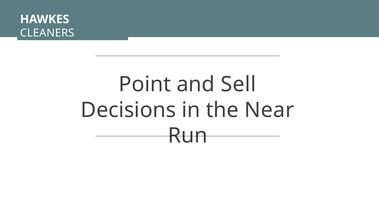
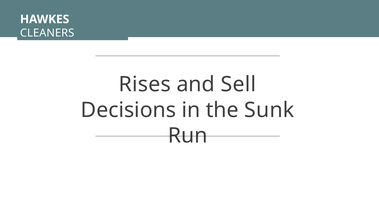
Point: Point -> Rises (145, 84)
Near: Near -> Sunk (269, 110)
